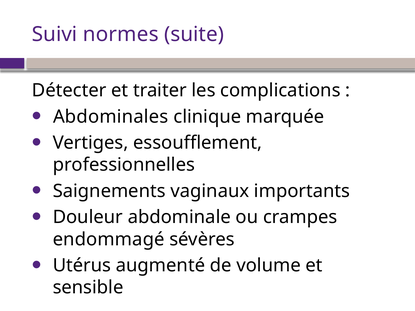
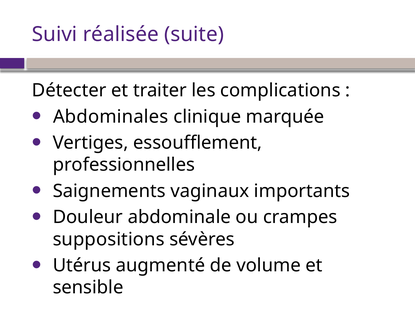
normes: normes -> réalisée (121, 34)
endommagé: endommagé -> suppositions (109, 239)
